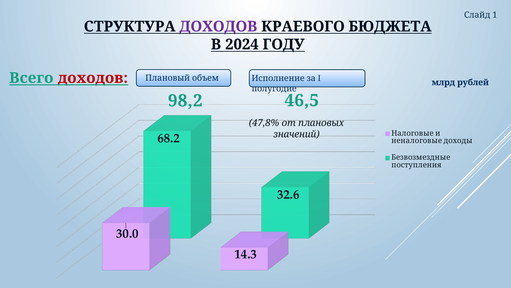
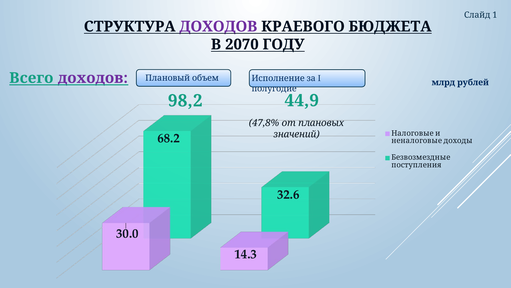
2024: 2024 -> 2070 (242, 44)
доходов colour: red -> purple (93, 78)
46,5: 46,5 -> 44,9 (302, 100)
